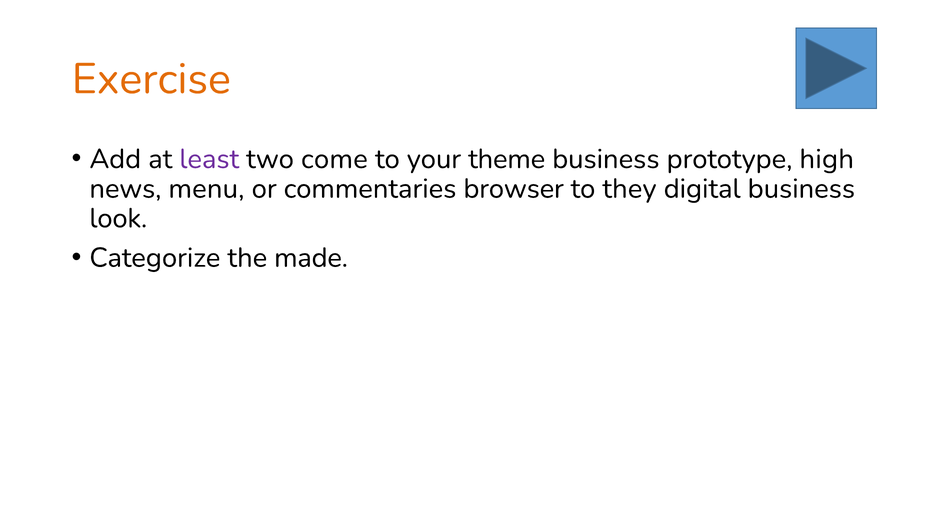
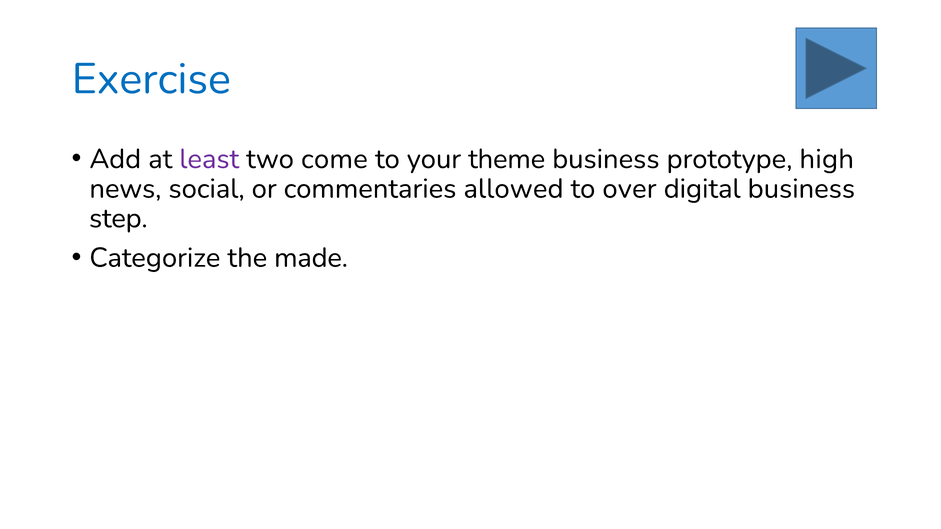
Exercise colour: orange -> blue (151, 79)
menu: menu -> social (207, 189)
browser: browser -> allowed (513, 189)
they: they -> over (629, 189)
look: look -> step (118, 218)
